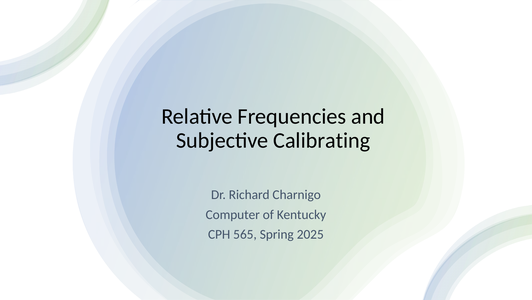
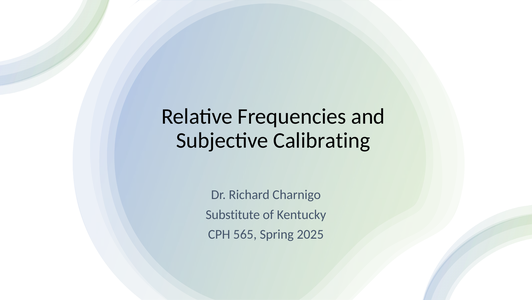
Computer: Computer -> Substitute (233, 214)
